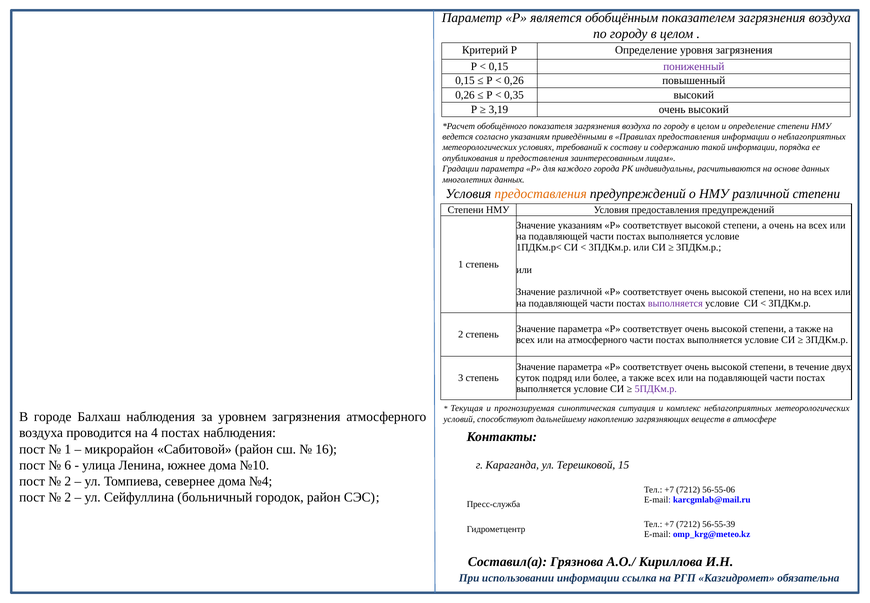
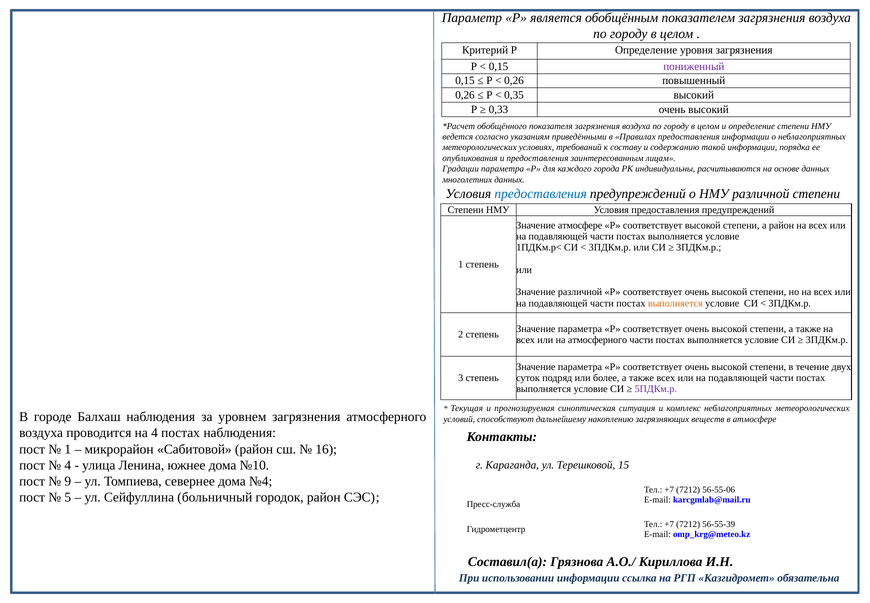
3,19: 3,19 -> 0,33 (498, 109)
предоставления colour: orange -> blue (541, 194)
Значение указаниям: указаниям -> атмосфере (580, 225)
а очень: очень -> район (782, 225)
выполняется colour: purple -> orange (675, 303)
6: 6 -> 4 (68, 465)
2: 2 -> 9 (68, 481)
2: 2 -> 5 (68, 497)
